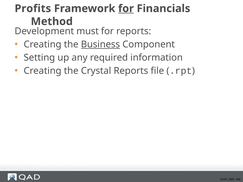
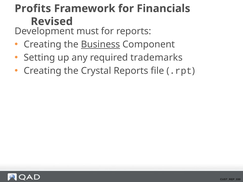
for underline: present -> none (126, 9)
Method: Method -> Revised (52, 22)
information: information -> trademarks (156, 58)
